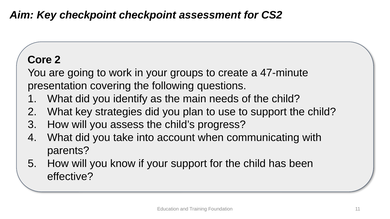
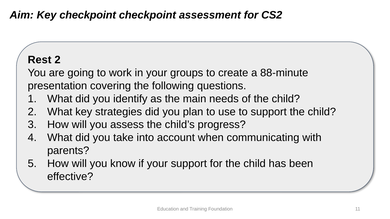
Core: Core -> Rest (40, 60)
47-minute: 47-minute -> 88-minute (284, 73)
